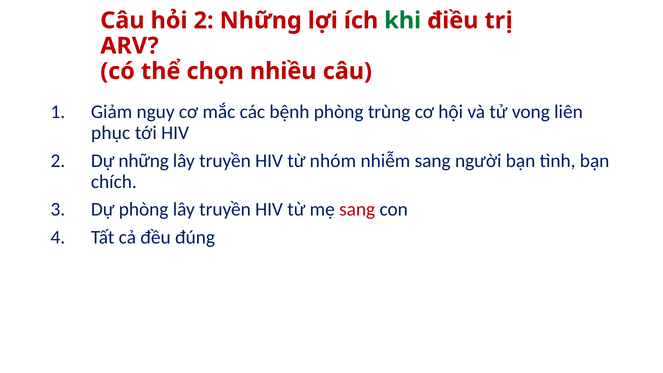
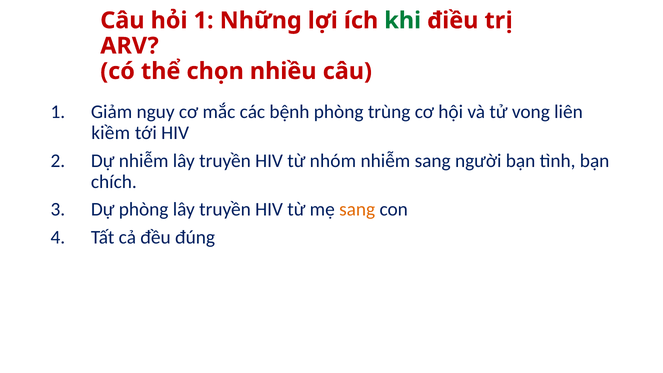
hỏi 2: 2 -> 1 (204, 21)
phục: phục -> kiềm (111, 133)
Dự những: những -> nhiễm (144, 161)
sang colour: red -> orange (357, 209)
